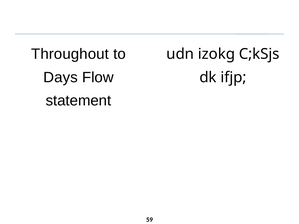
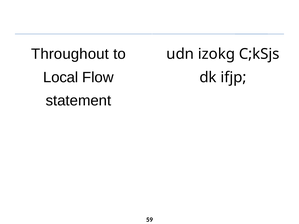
Days: Days -> Local (61, 77)
